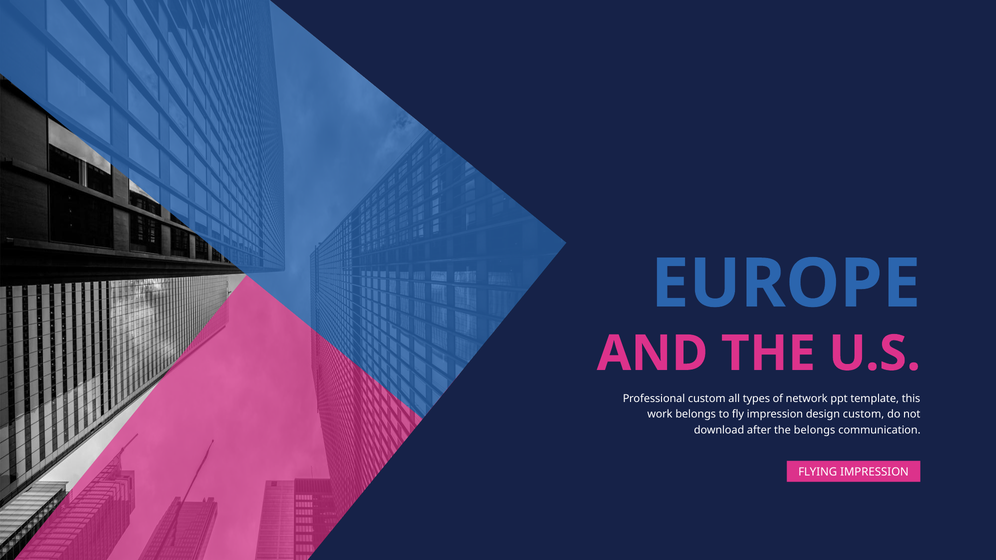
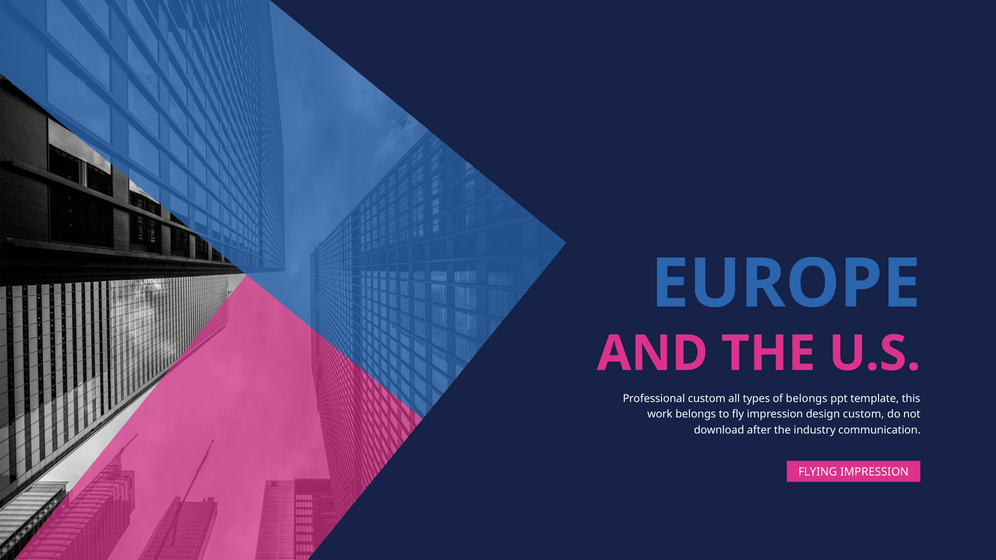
of network: network -> belongs (807, 399)
the belongs: belongs -> industry (815, 430)
